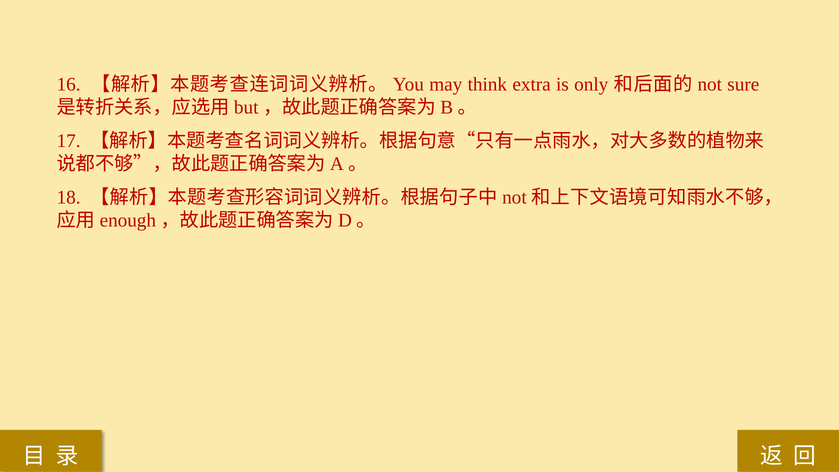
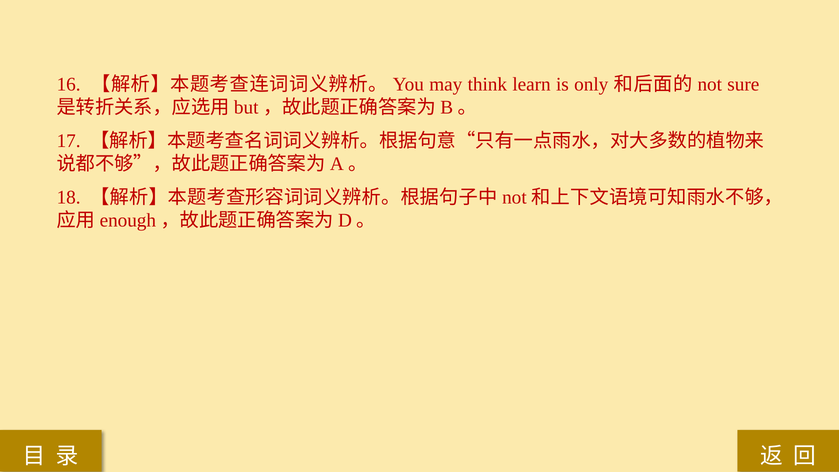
extra: extra -> learn (532, 84)
